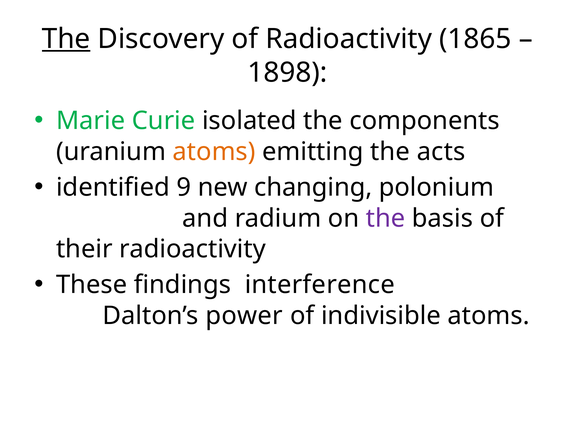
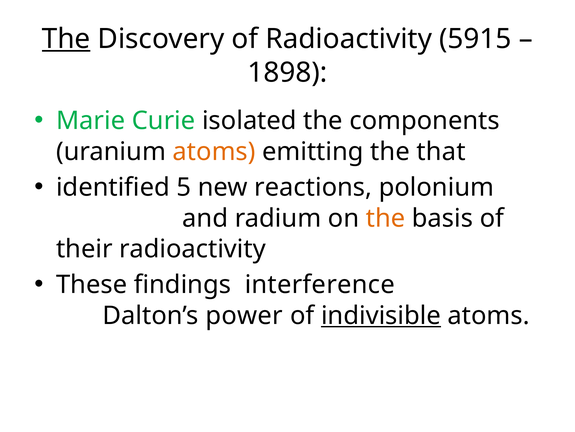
1865: 1865 -> 5915 (475, 39)
acts: acts -> that (441, 151)
9: 9 -> 5 (184, 187)
changing: changing -> reactions (313, 187)
the colour: purple -> orange (386, 218)
indivisible underline: none -> present (381, 315)
